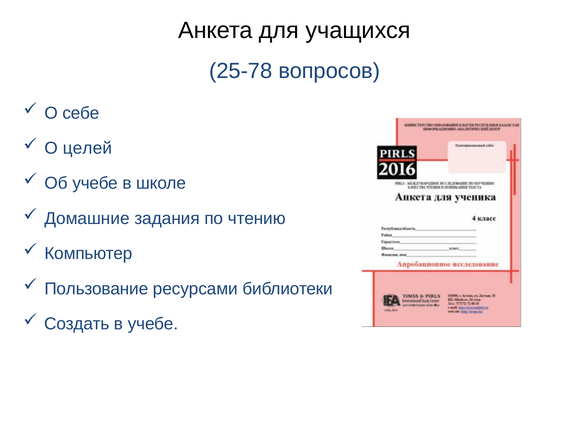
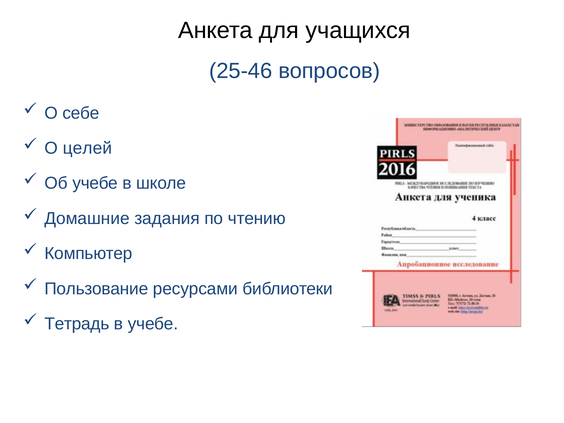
25-78: 25-78 -> 25-46 (241, 71)
Создать: Создать -> Тетрадь (77, 324)
